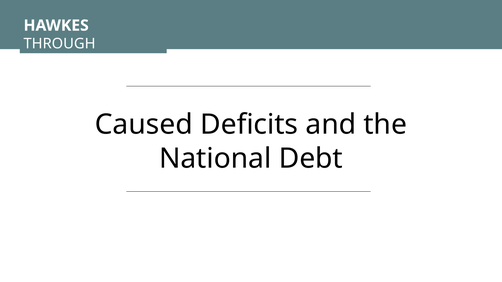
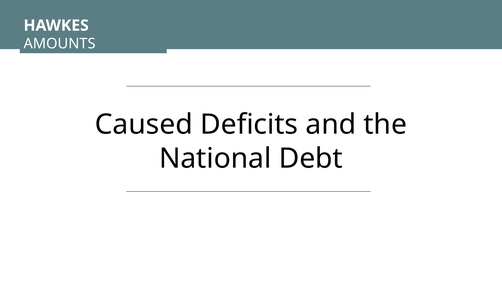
THROUGH: THROUGH -> AMOUNTS (60, 44)
